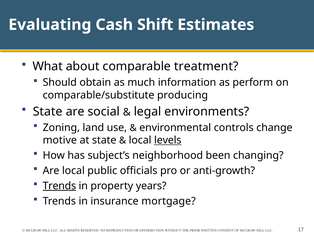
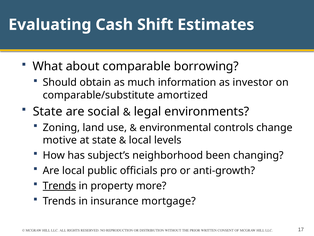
treatment: treatment -> borrowing (206, 66)
perform: perform -> investor (253, 82)
producing: producing -> amortized (182, 95)
levels underline: present -> none (168, 140)
years: years -> more (151, 185)
